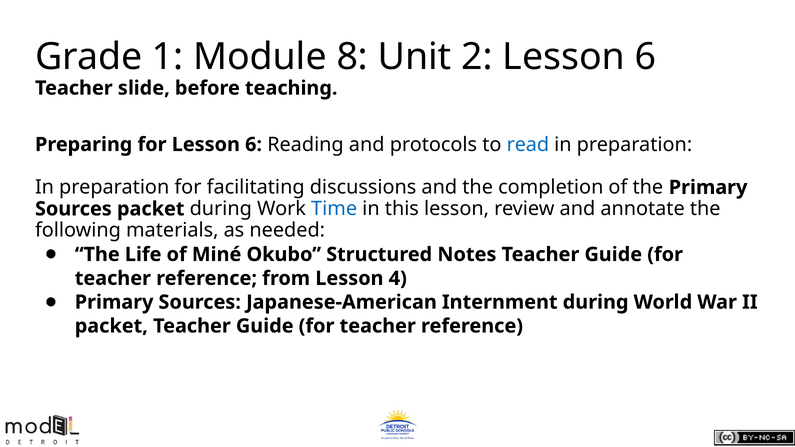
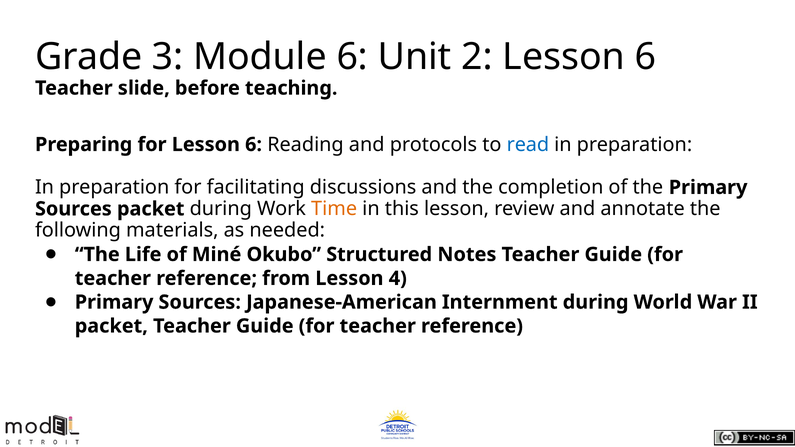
1: 1 -> 3 (168, 57)
Module 8: 8 -> 6 (352, 57)
Time colour: blue -> orange (334, 209)
